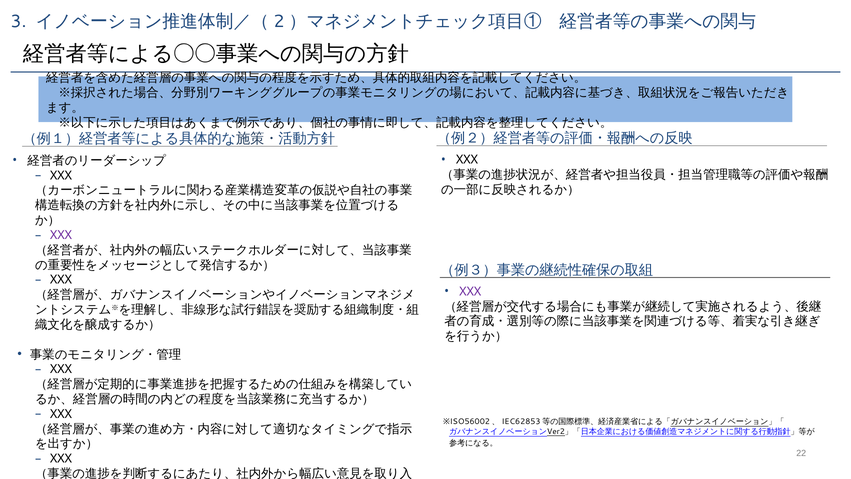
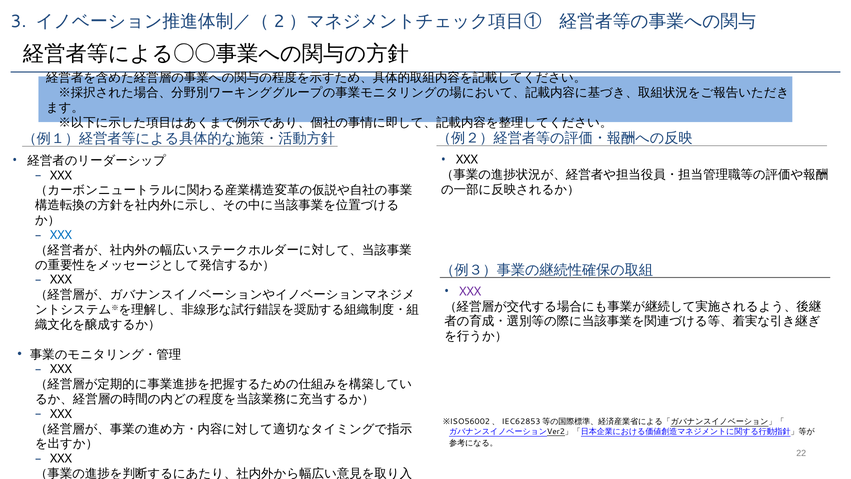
XXX colour: purple -> blue (61, 235)
